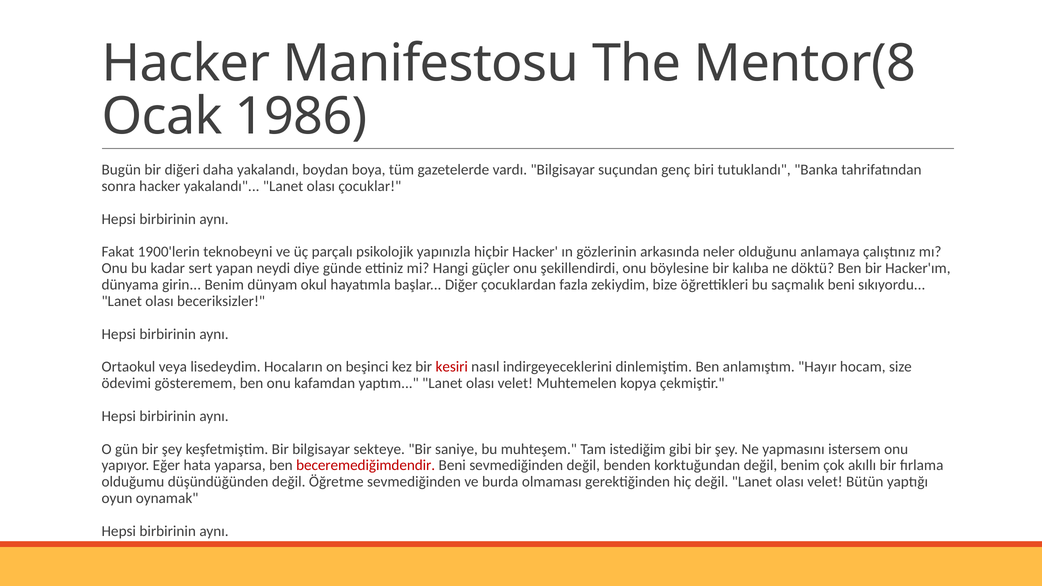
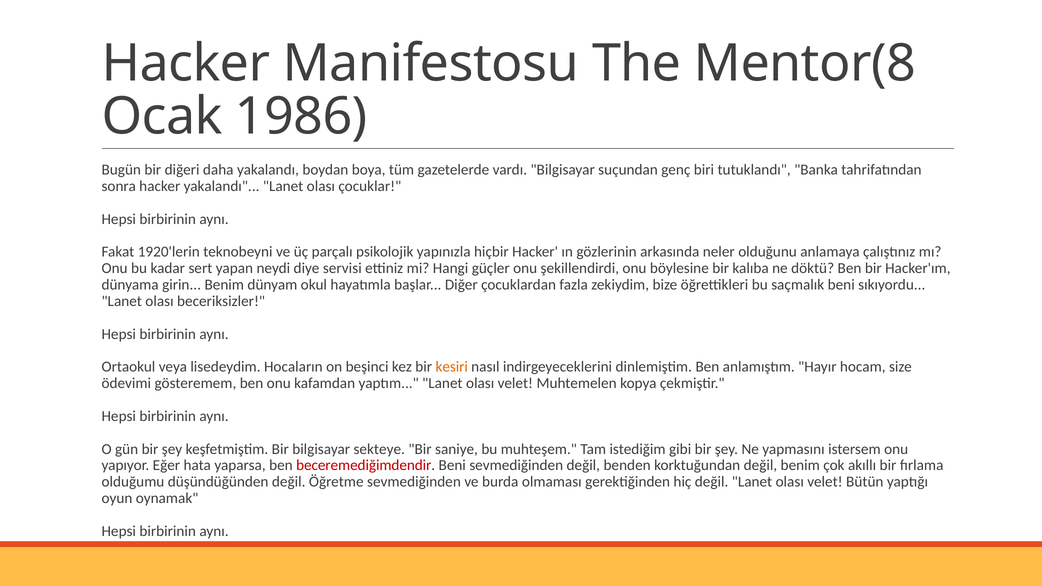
1900'lerin: 1900'lerin -> 1920'lerin (169, 252)
günde: günde -> servisi (342, 268)
kesiri colour: red -> orange (452, 367)
